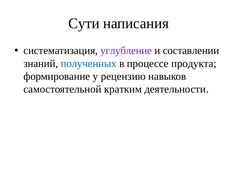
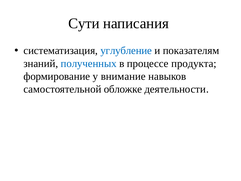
углубление colour: purple -> blue (126, 51)
составлении: составлении -> показателям (191, 51)
рецензию: рецензию -> внимание (123, 76)
кратким: кратким -> обложке (123, 89)
